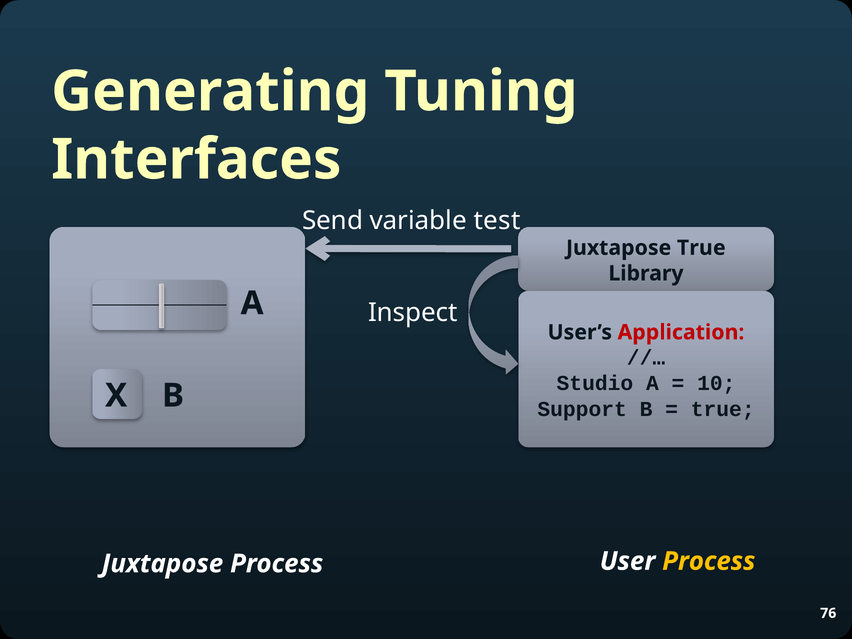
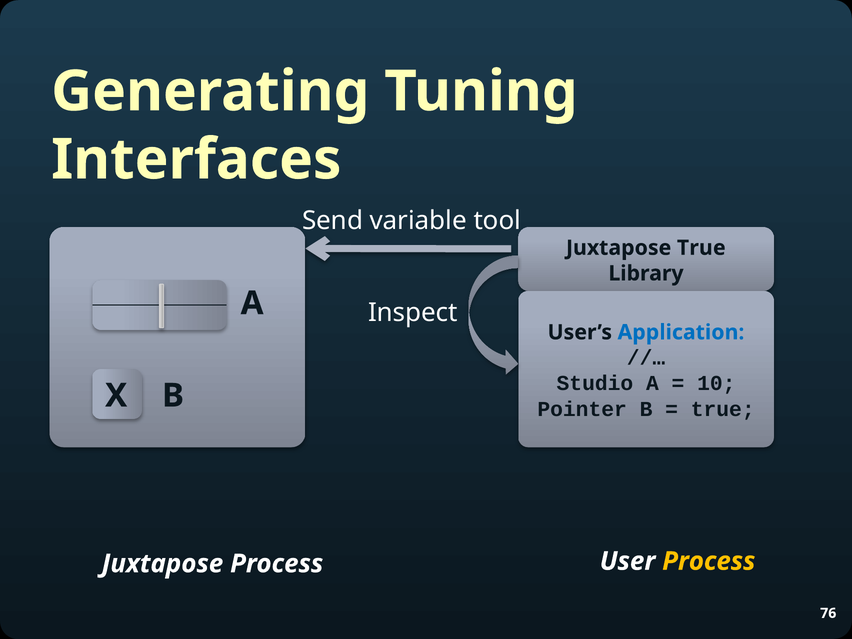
test: test -> tool (497, 220)
Application colour: red -> blue (681, 332)
Support: Support -> Pointer (582, 409)
